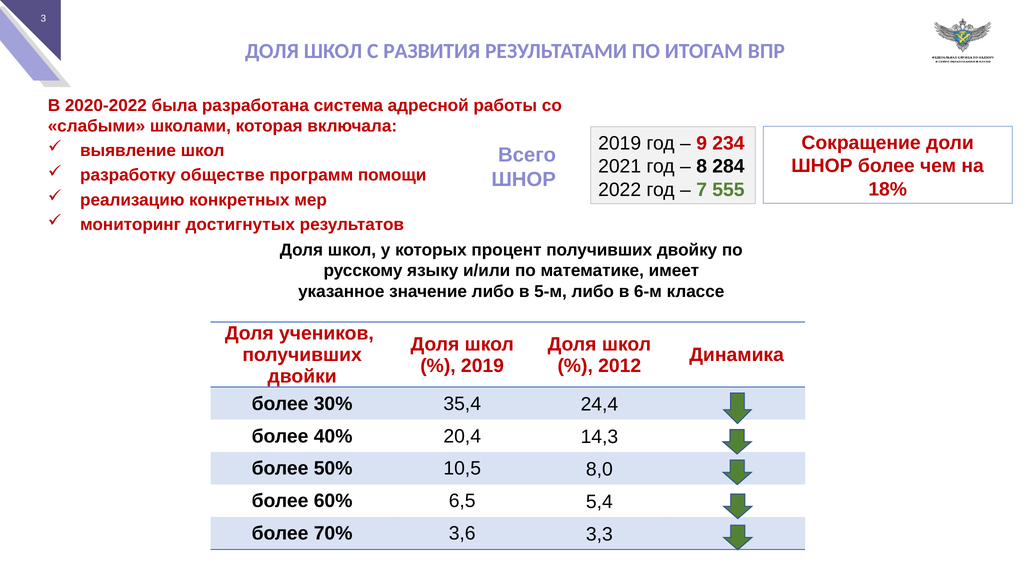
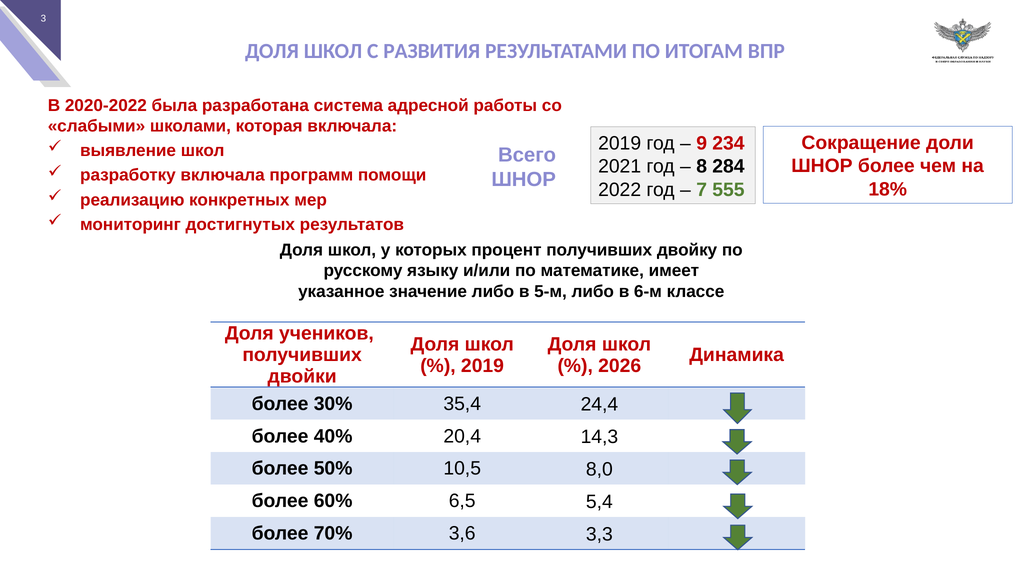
разработку обществе: обществе -> включала (223, 175)
2012: 2012 -> 2026 (620, 366)
